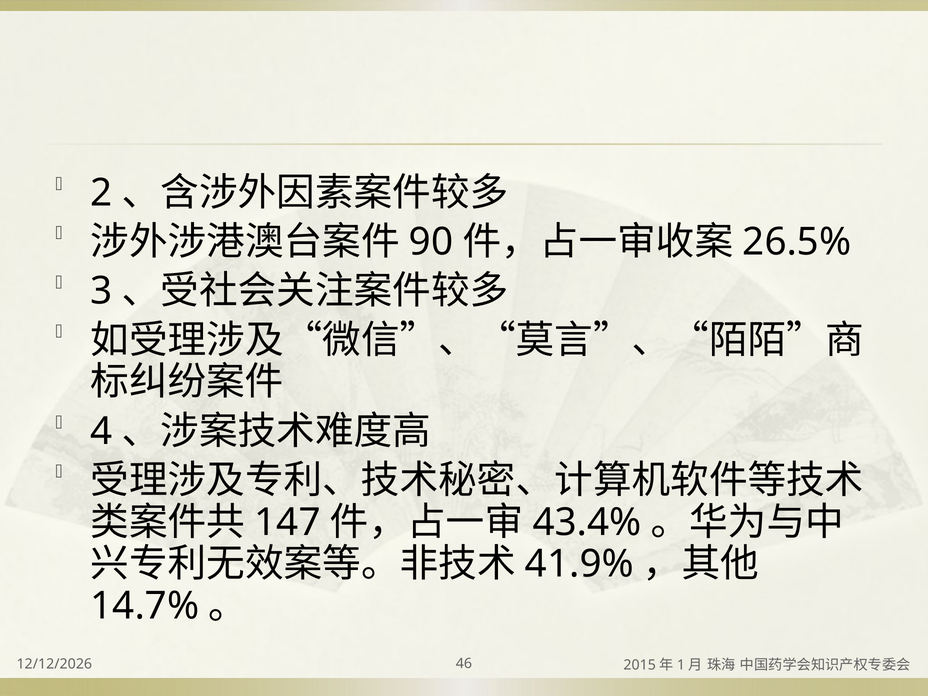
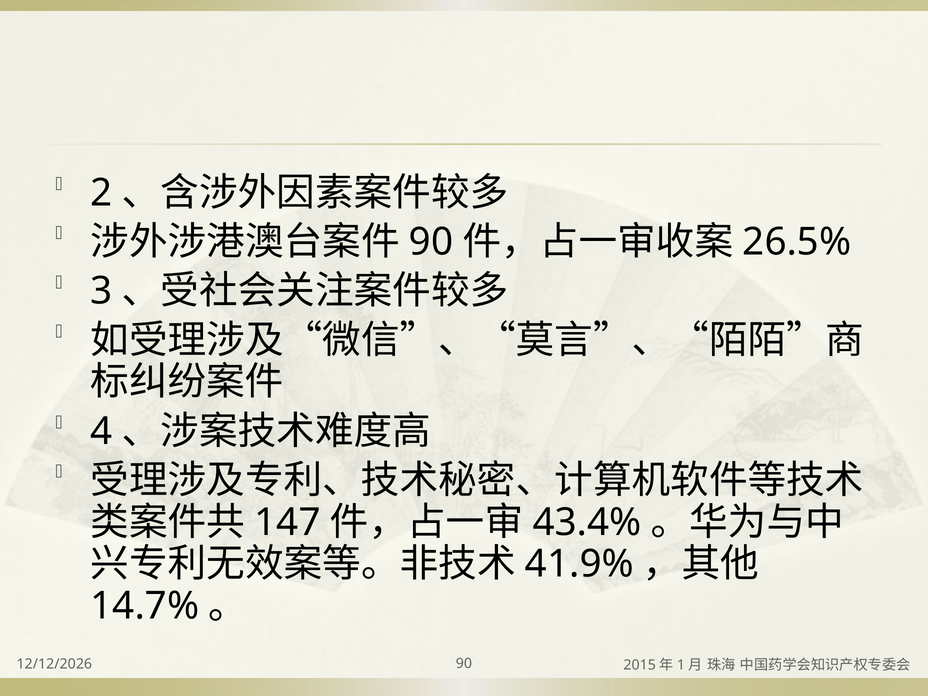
46: 46 -> 90 (464, 664)
